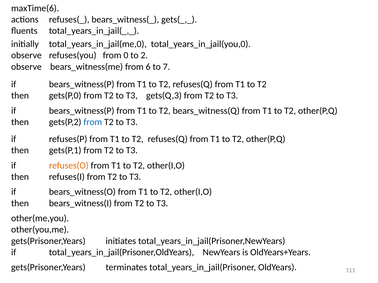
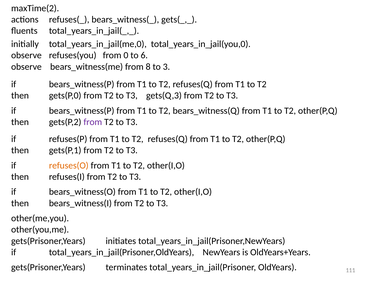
maxTime(6: maxTime(6 -> maxTime(2 (35, 8)
2: 2 -> 6 (144, 55)
6: 6 -> 8 (148, 67)
7: 7 -> 3 (166, 67)
from colour: blue -> purple (93, 122)
